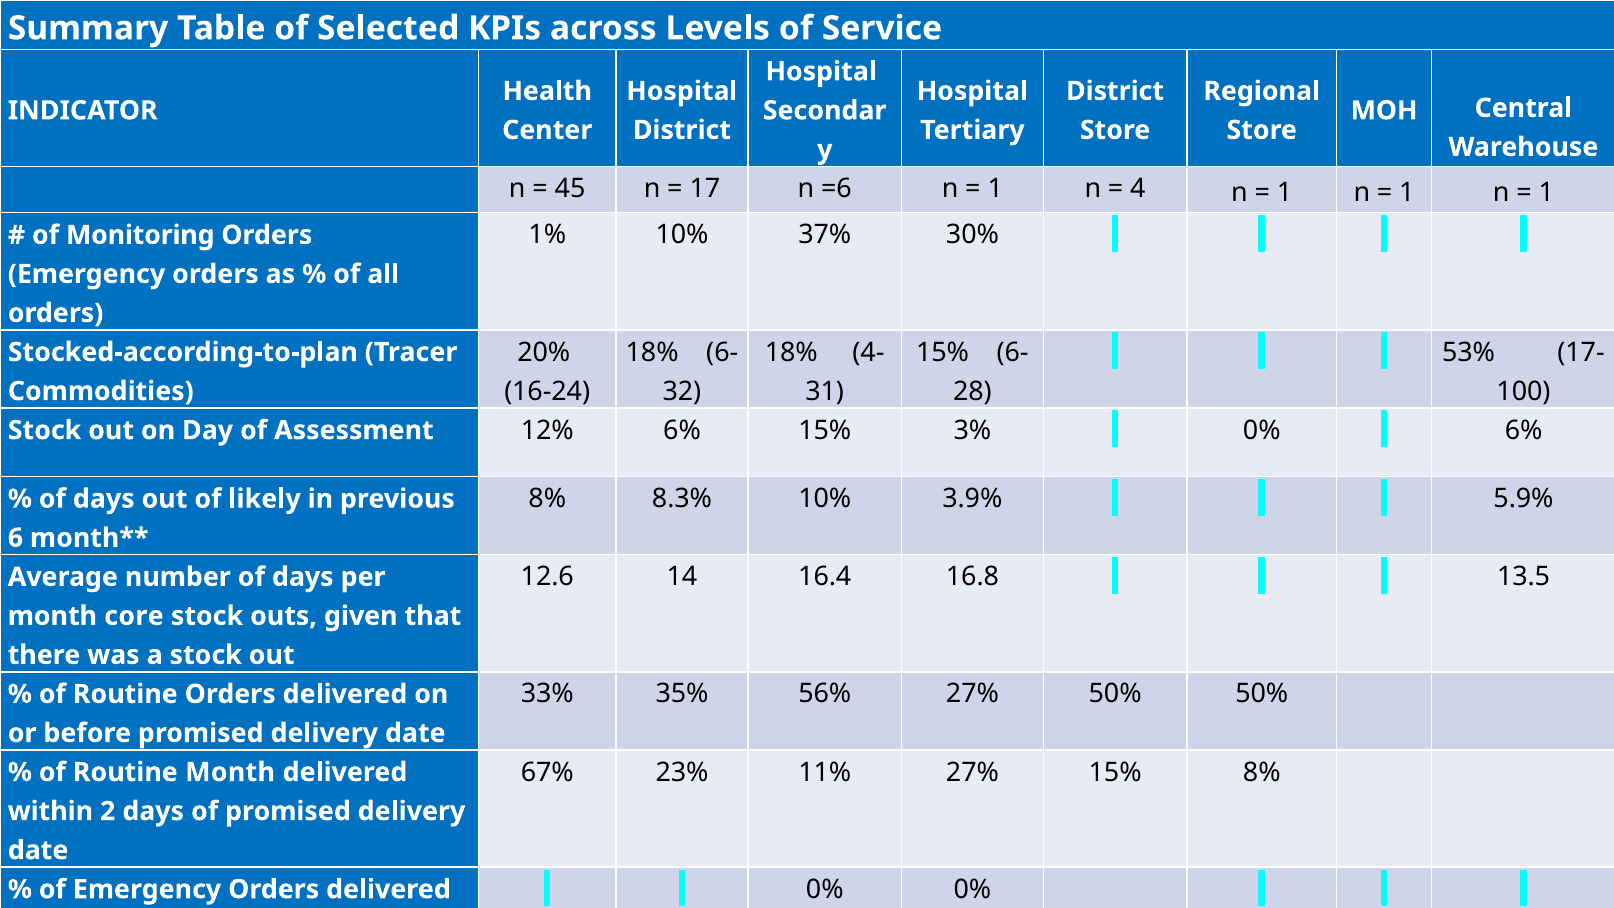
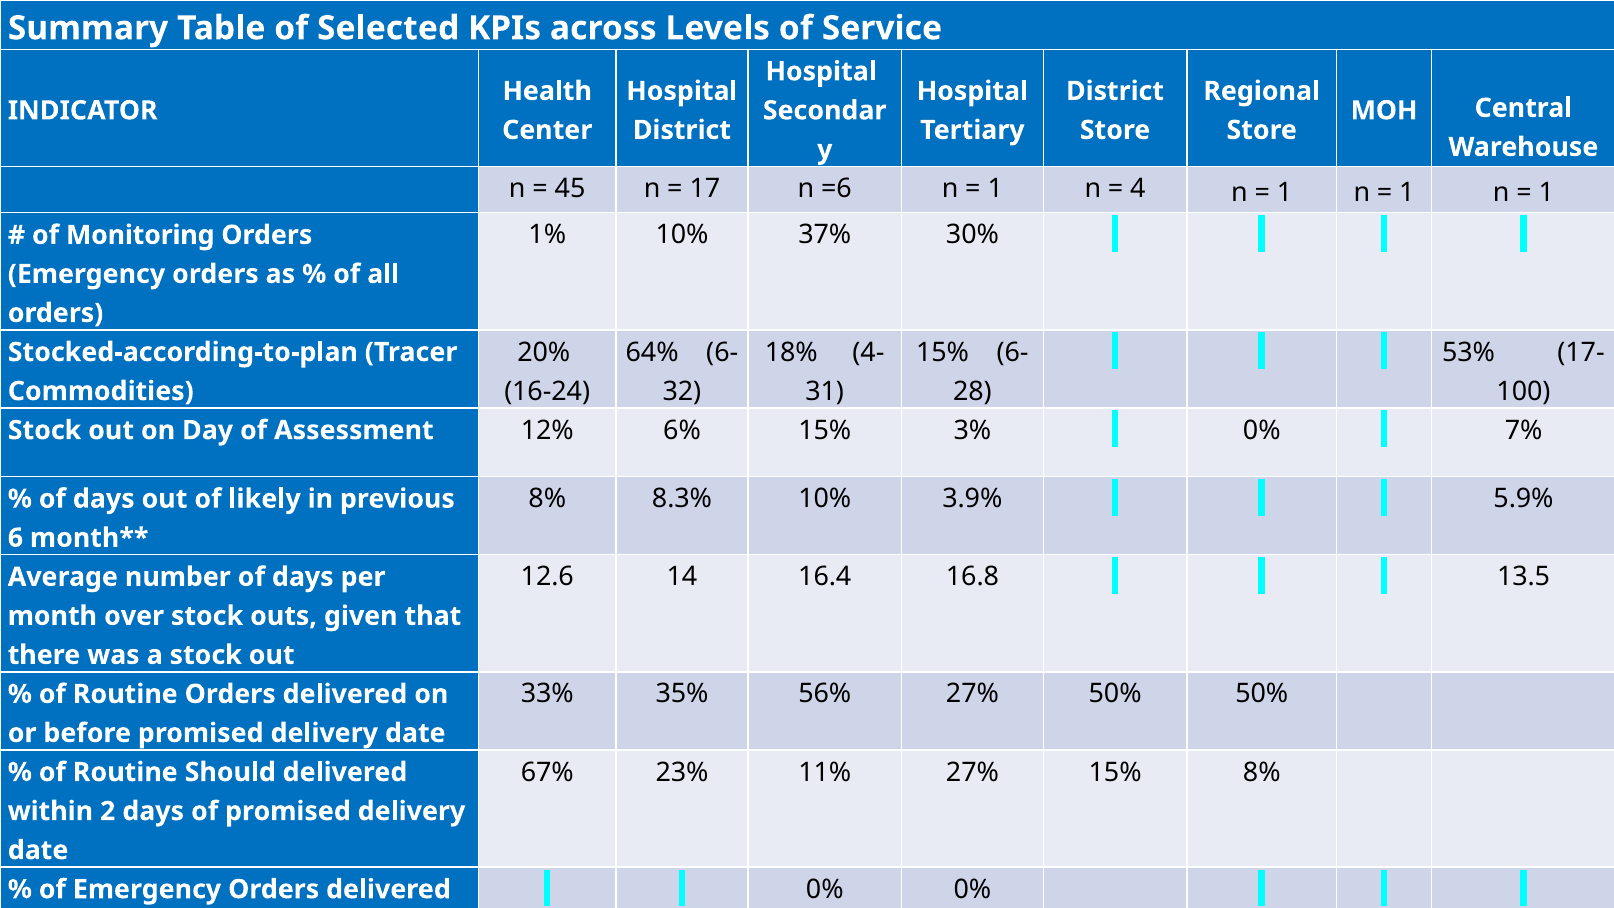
18%: 18% -> 64% (652, 352)
0% 6%: 6% -> 7% (1524, 430)
core: core -> over (134, 616)
Routine Month: Month -> Should (230, 772)
